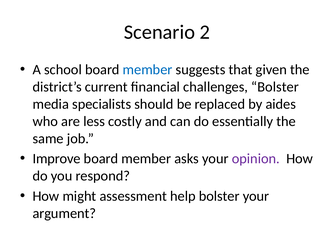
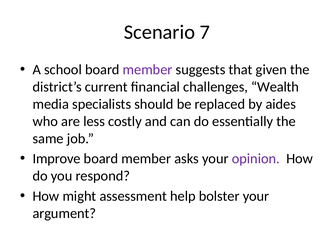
2: 2 -> 7 (205, 32)
member colour: blue -> purple (148, 70)
challenges Bolster: Bolster -> Wealth (275, 87)
